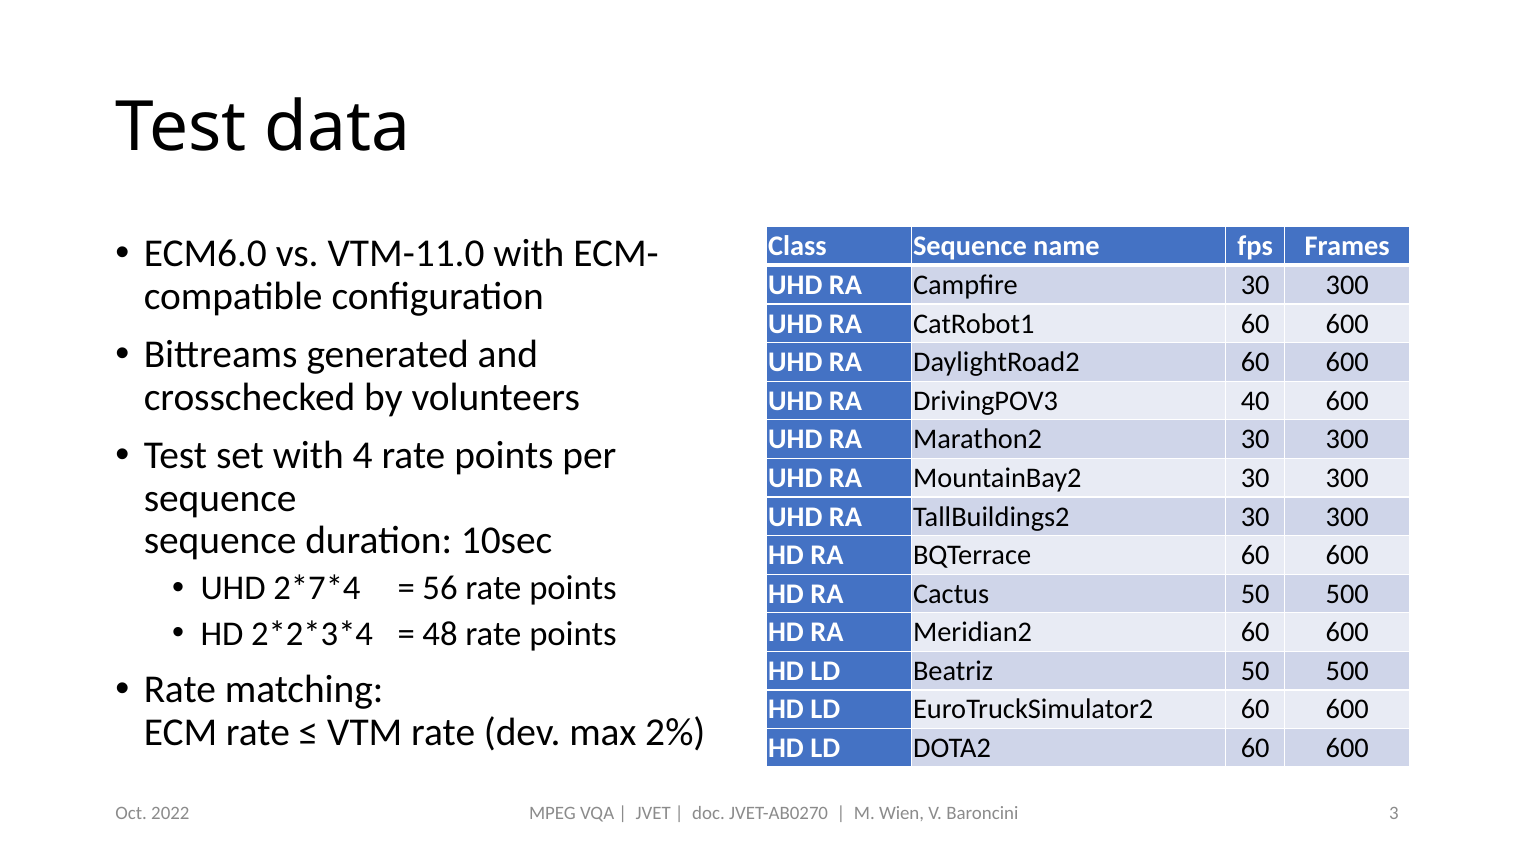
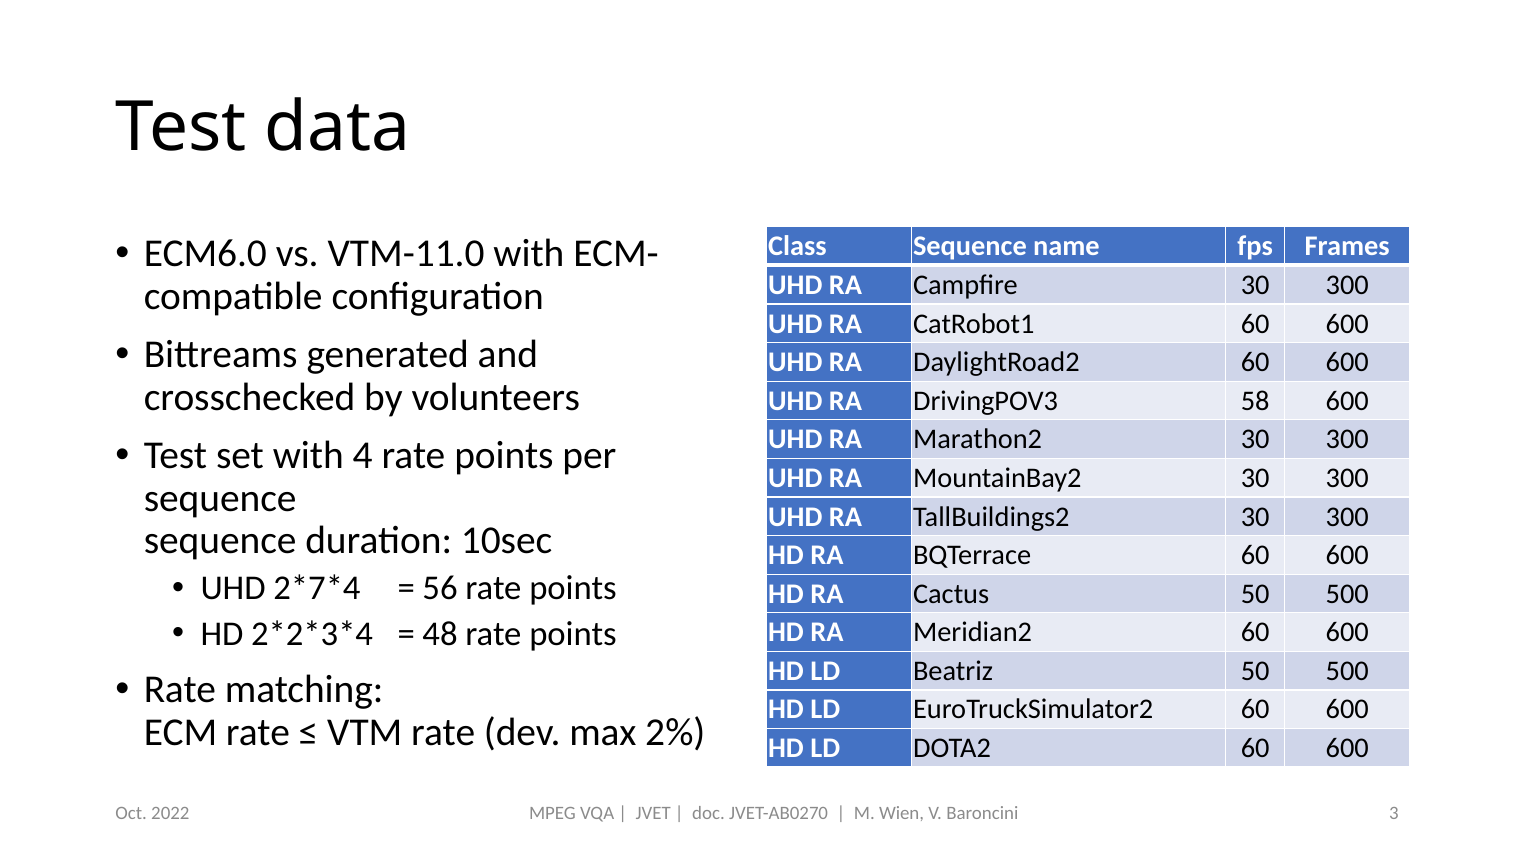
40: 40 -> 58 (1255, 401)
